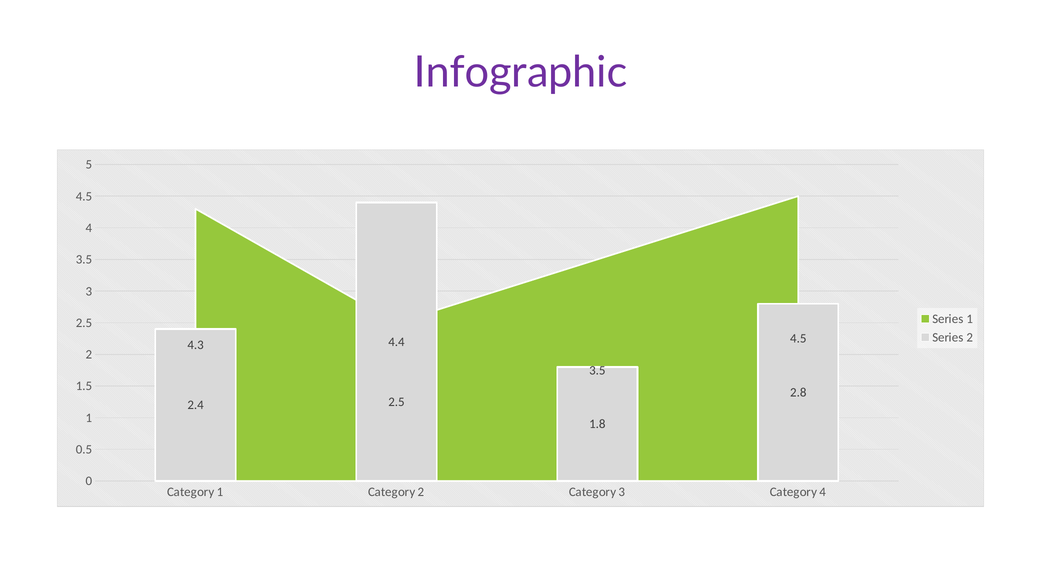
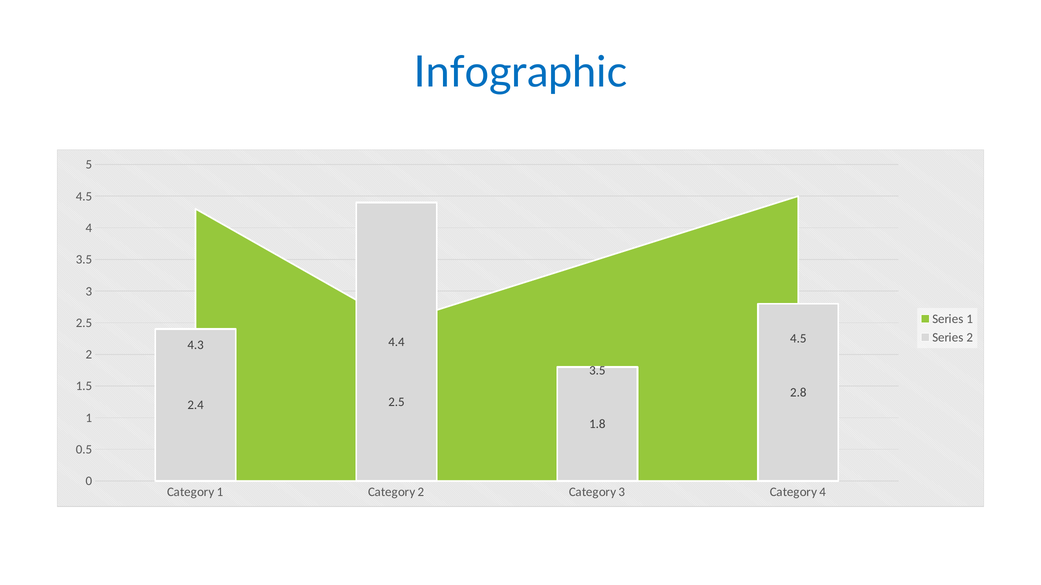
Infographic colour: purple -> blue (521, 72)
